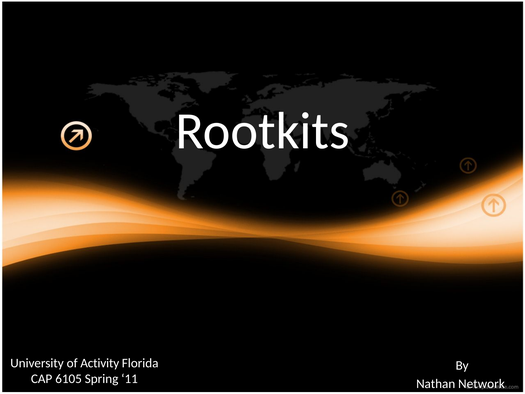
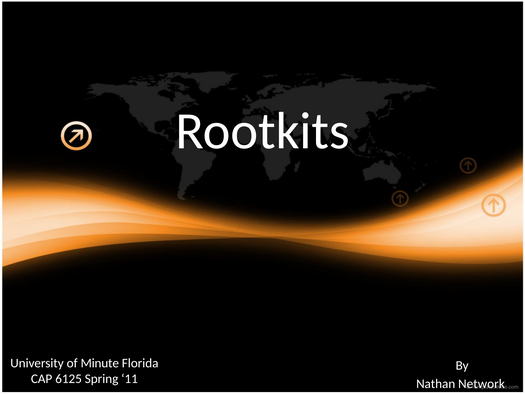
Activity: Activity -> Minute (100, 363)
6105: 6105 -> 6125 (69, 379)
